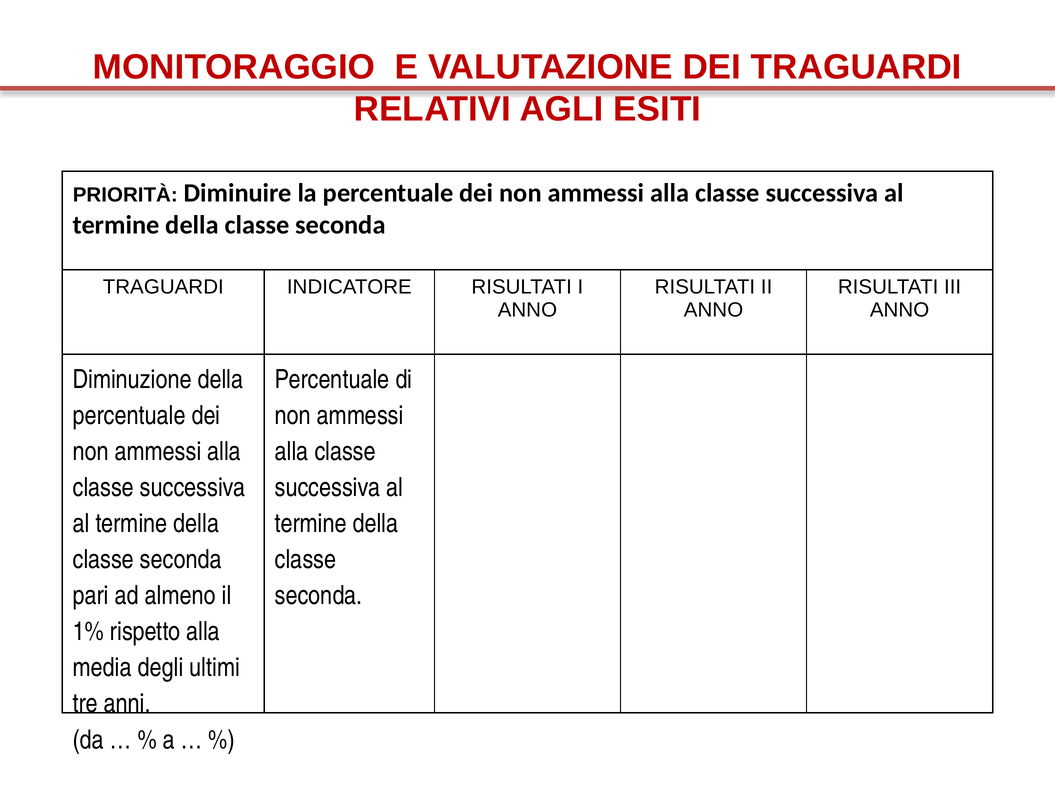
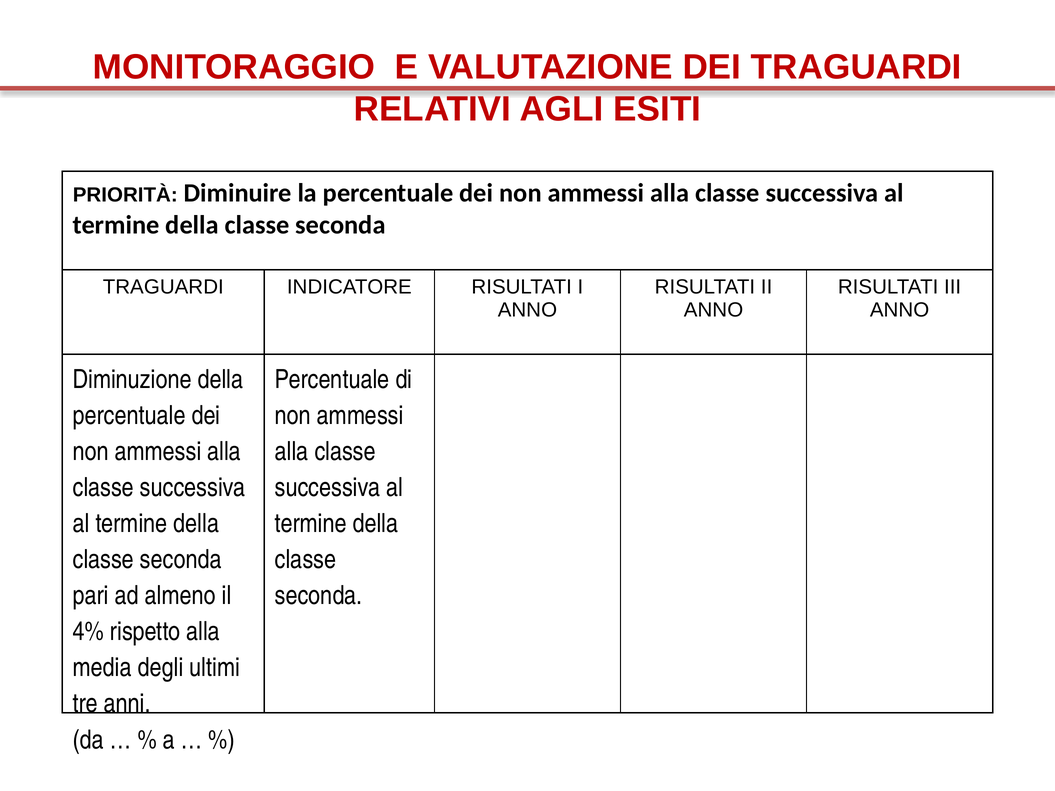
1%: 1% -> 4% (88, 632)
